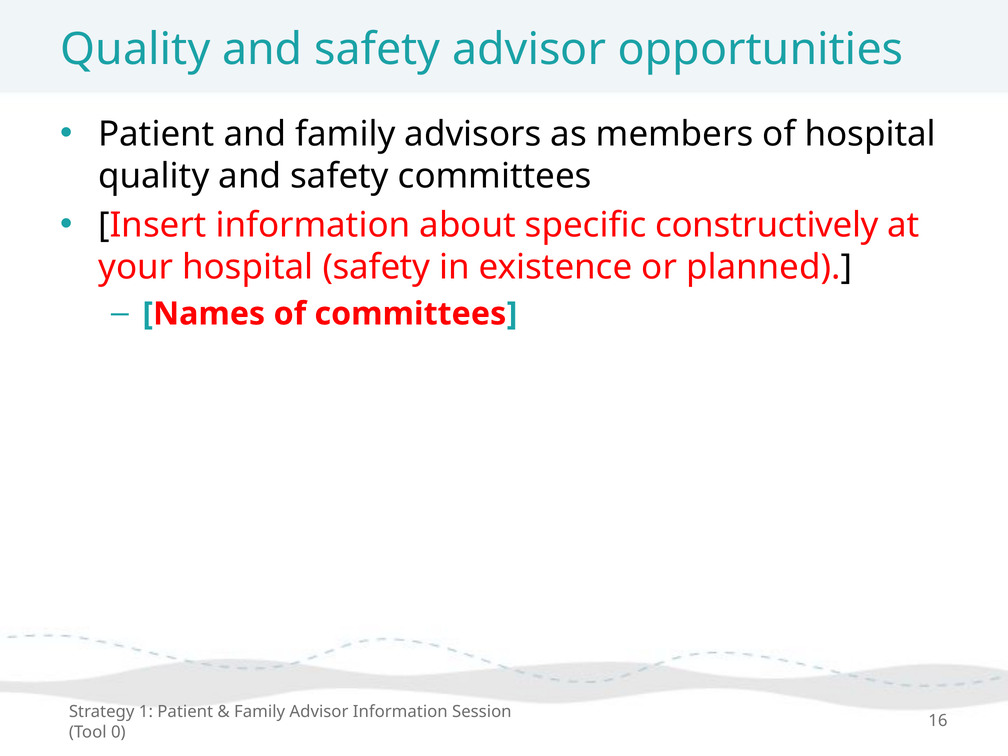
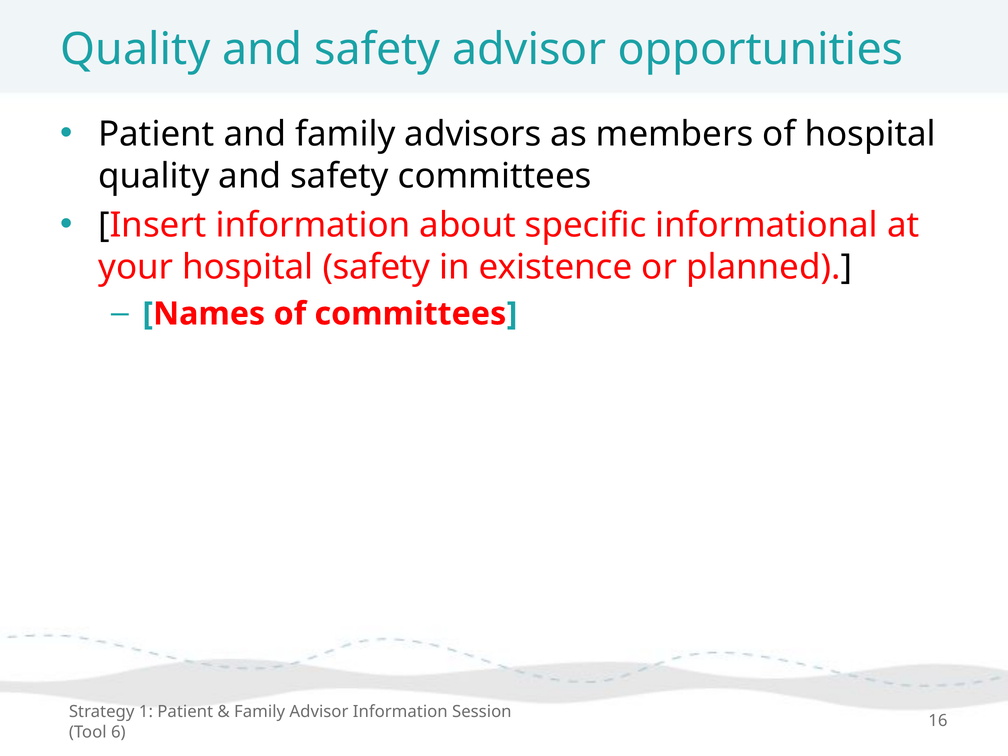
constructively: constructively -> informational (767, 225)
0: 0 -> 6 (118, 732)
